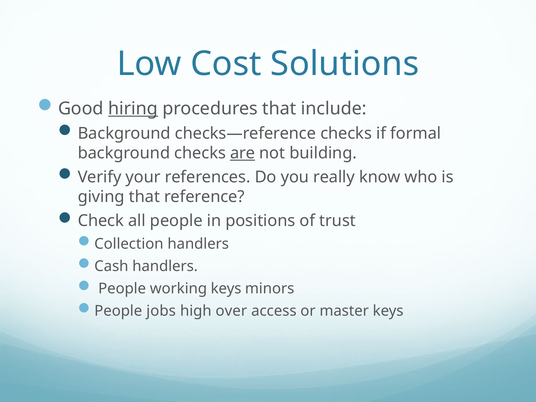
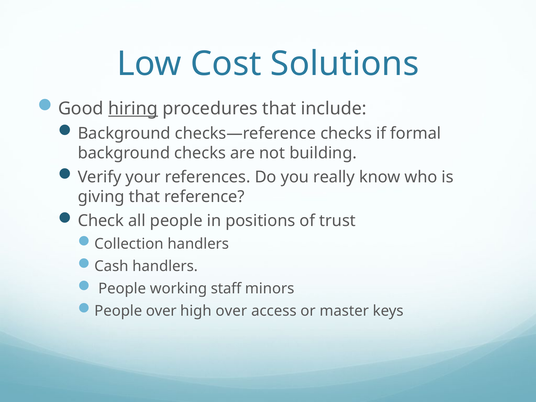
are underline: present -> none (243, 153)
working keys: keys -> staff (226, 289)
People jobs: jobs -> over (161, 311)
